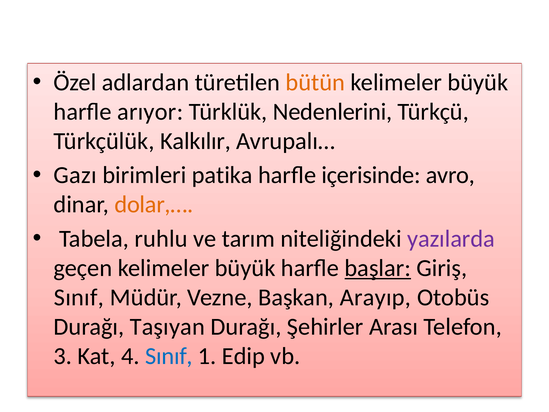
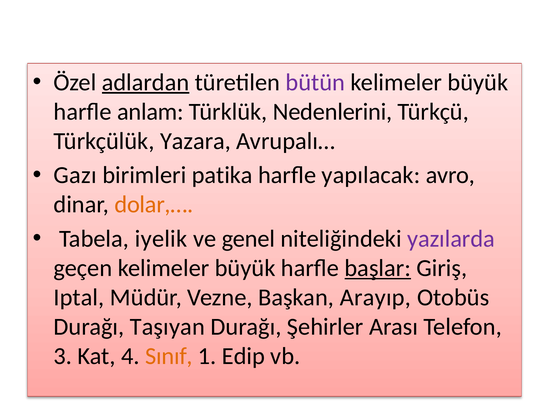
adlardan underline: none -> present (146, 82)
bütün colour: orange -> purple (315, 82)
arıyor: arıyor -> anlam (150, 112)
Kalkılır: Kalkılır -> Yazara (195, 141)
içerisinde: içerisinde -> yapılacak (371, 175)
ruhlu: ruhlu -> iyelik (161, 239)
tarım: tarım -> genel (248, 239)
Sınıf: Sınıf -> Iptal (79, 297)
Sınıf colour: blue -> orange (169, 356)
